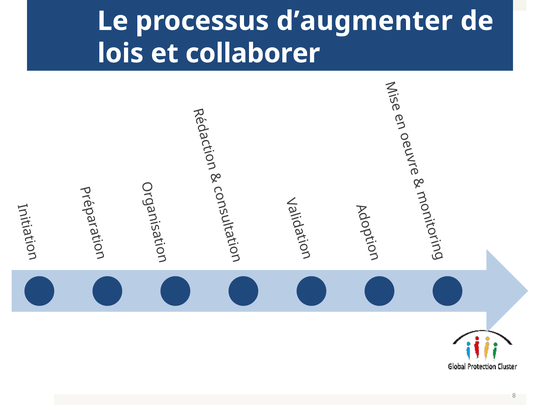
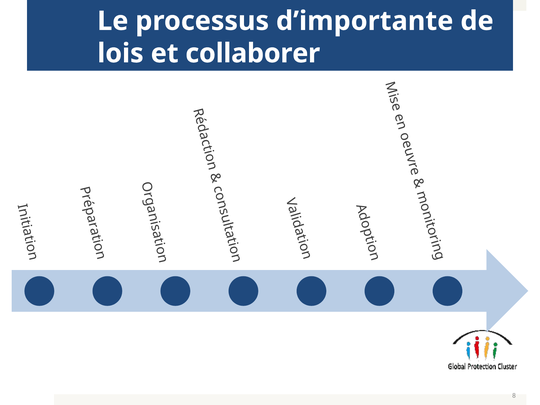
d’augmenter: d’augmenter -> d’importante (365, 21)
